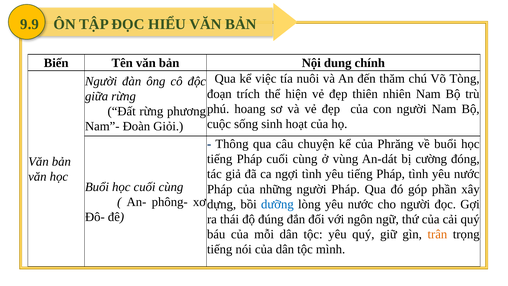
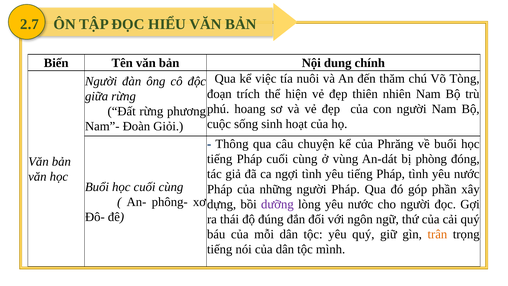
9.9: 9.9 -> 2.7 (30, 24)
cường: cường -> phòng (431, 159)
dưỡng colour: blue -> purple (277, 204)
